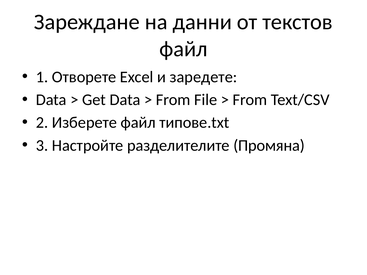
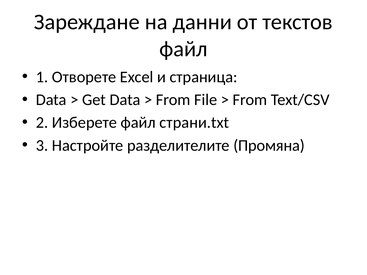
заредете: заредете -> страница (204, 77)
типове.txt: типове.txt -> страни.txt (194, 123)
